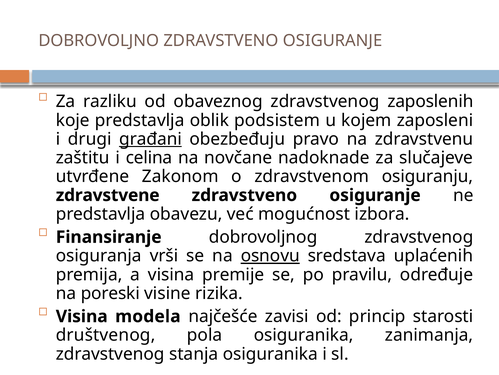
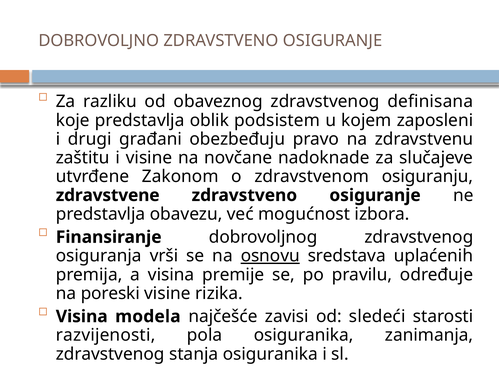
zaposlenih: zaposlenih -> definisana (430, 101)
građani underline: present -> none (150, 139)
i celina: celina -> visine (149, 157)
princip: princip -> sledeći (377, 316)
društvenog: društvenog -> razvijenosti (106, 335)
